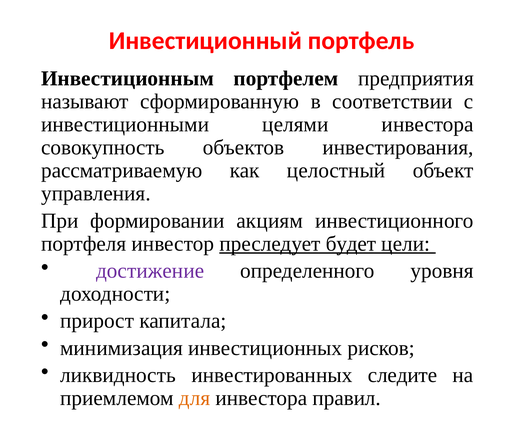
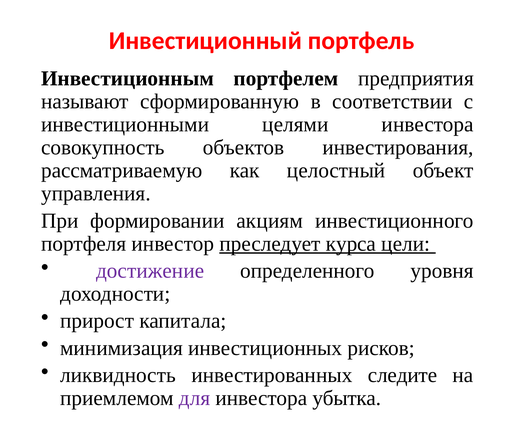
будет: будет -> курса (351, 244)
для colour: orange -> purple (195, 398)
правил: правил -> убытка (347, 398)
